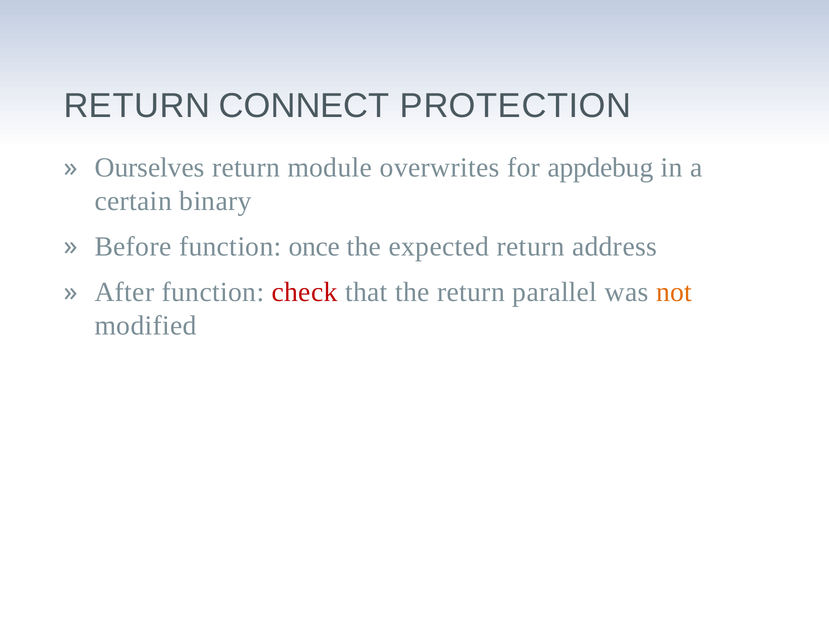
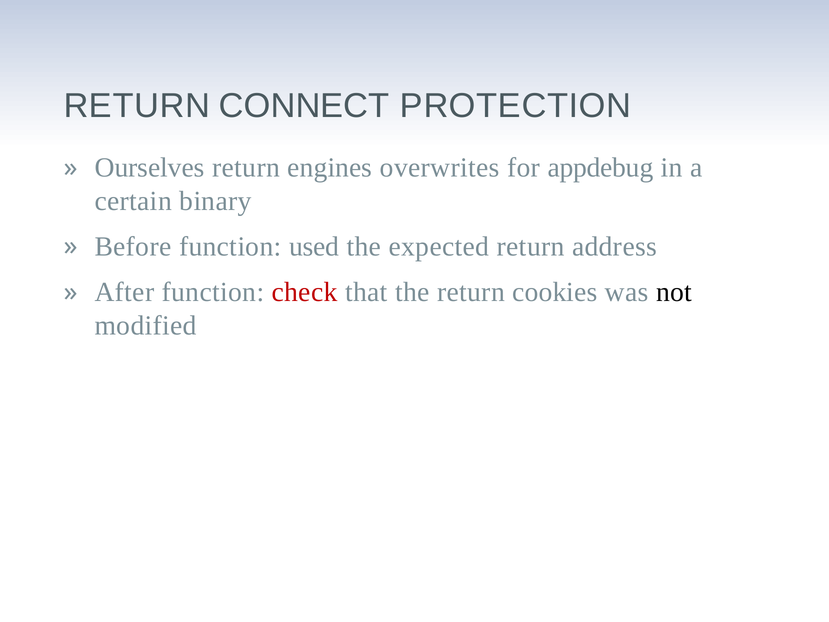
module: module -> engines (330, 168)
once: once -> used (314, 246)
parallel: parallel -> cookies (555, 292)
not colour: orange -> black (674, 292)
